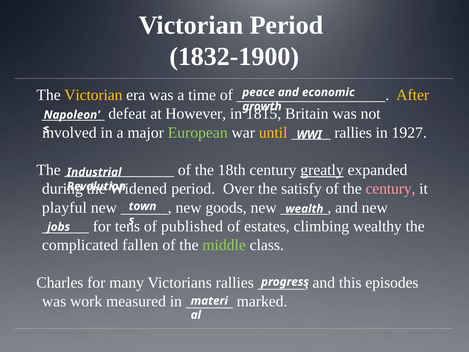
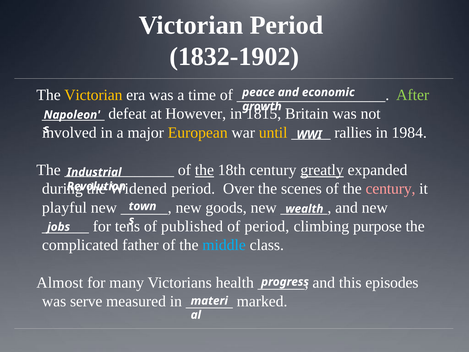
1832-1900: 1832-1900 -> 1832-1902 (234, 57)
After colour: yellow -> light green (413, 95)
European colour: light green -> yellow (198, 132)
1927: 1927 -> 1984 (409, 132)
the underline: none -> present (204, 170)
satisfy: satisfy -> scenes (301, 189)
of estates: estates -> period (267, 226)
wealthy: wealthy -> purpose (377, 226)
fallen: fallen -> father (140, 245)
middle colour: light green -> light blue (224, 245)
Charles: Charles -> Almost (60, 282)
Victorians rallies: rallies -> health (235, 282)
work: work -> serve (86, 301)
